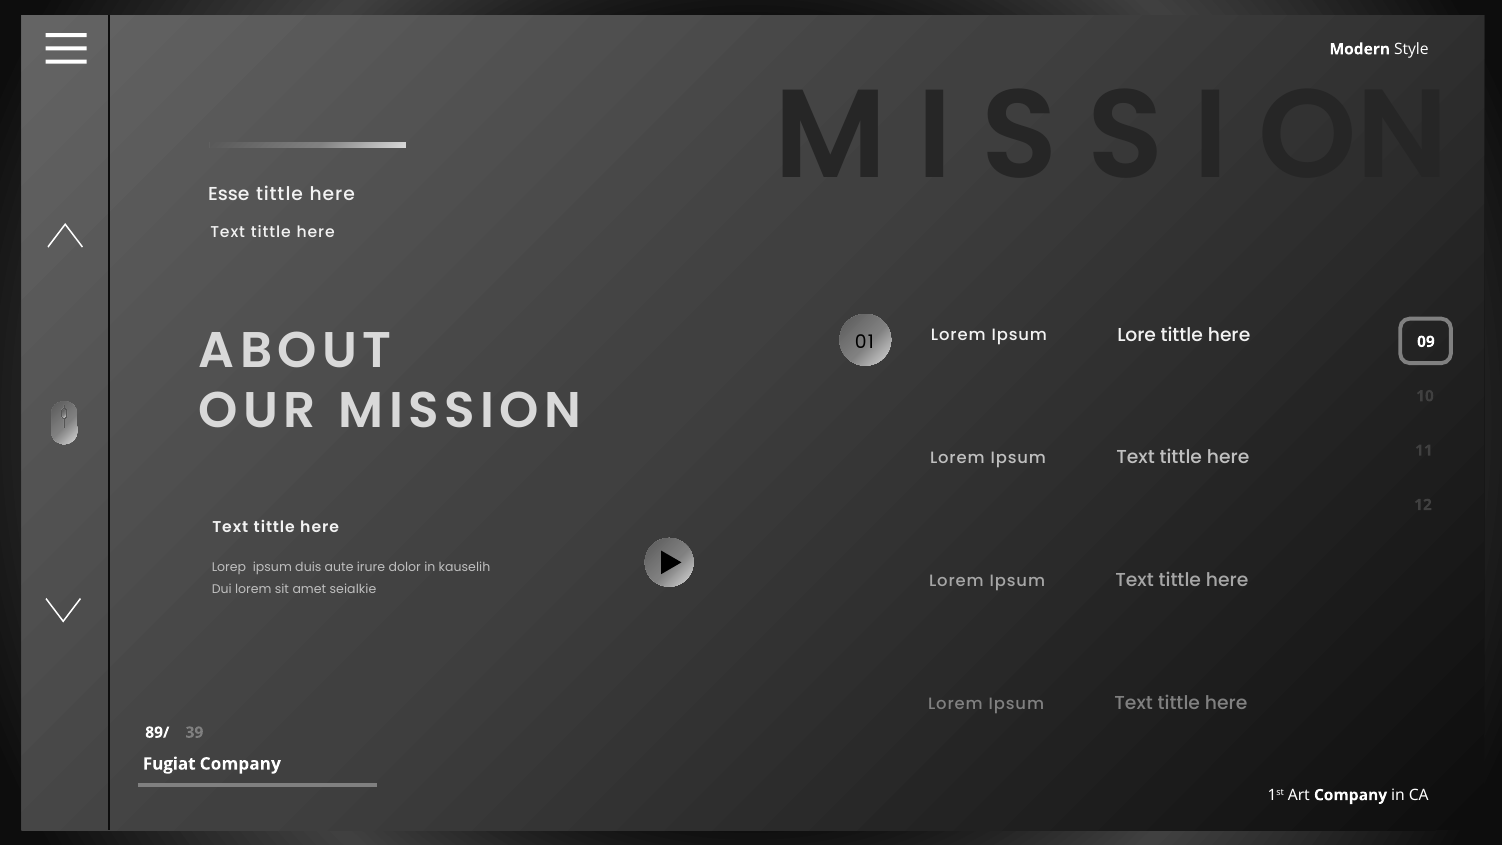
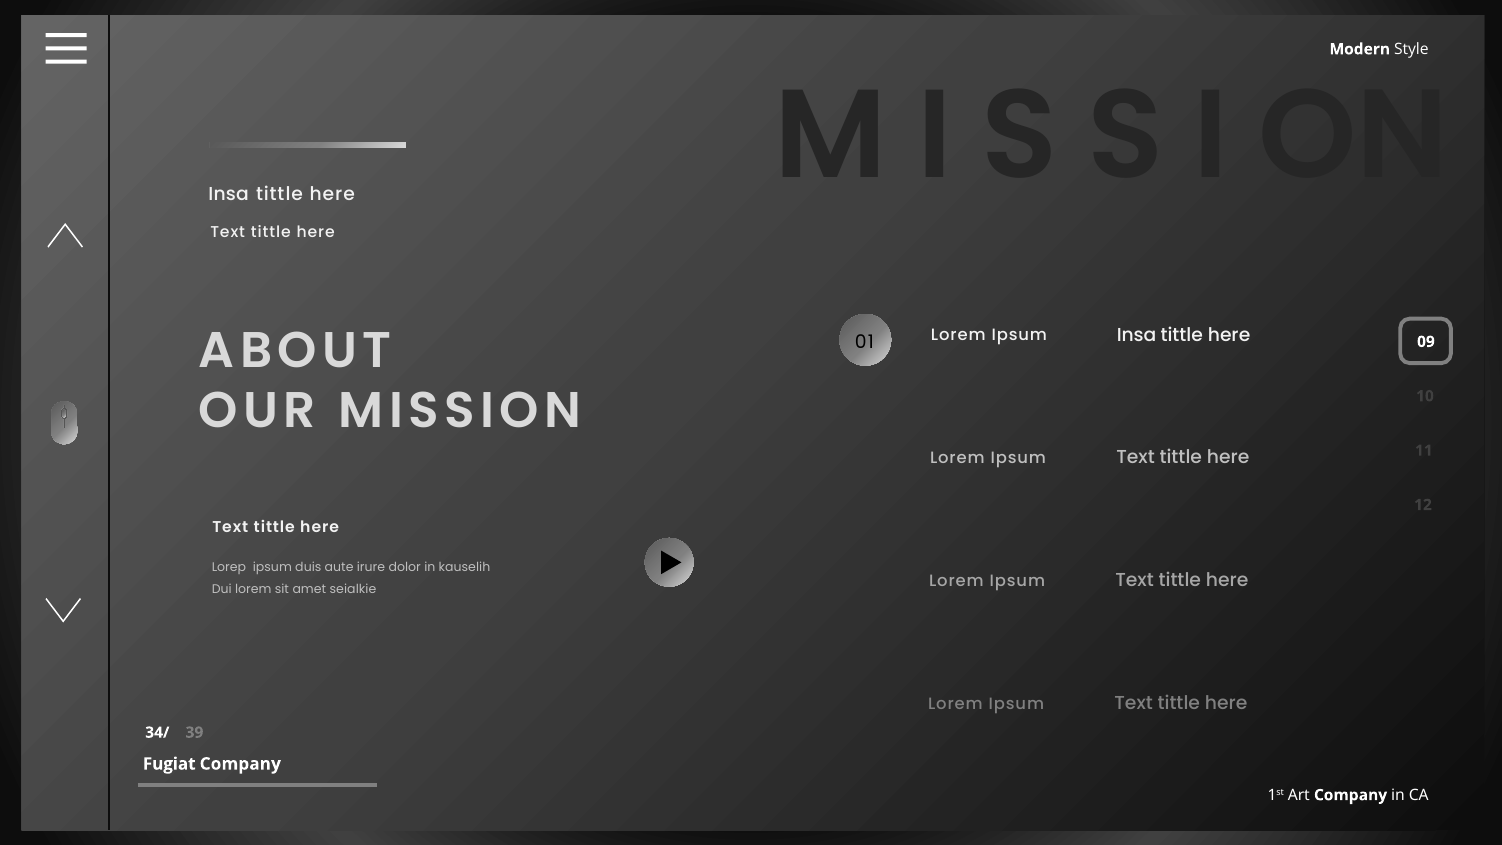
Esse: Esse -> Insa (229, 194)
Lore: Lore -> Insa (1137, 335)
89/: 89/ -> 34/ (157, 732)
